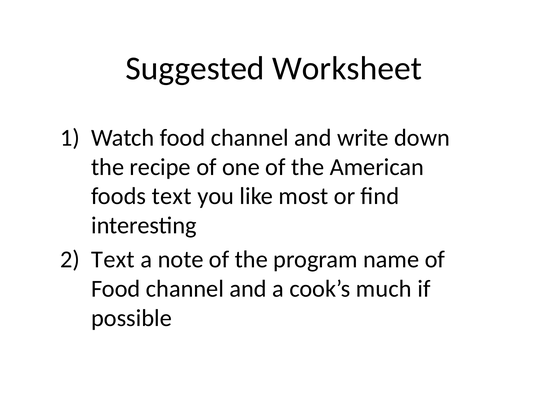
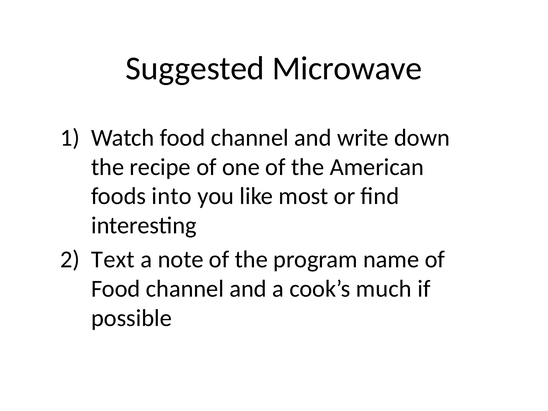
Worksheet: Worksheet -> Microwave (347, 69)
foods text: text -> into (172, 196)
